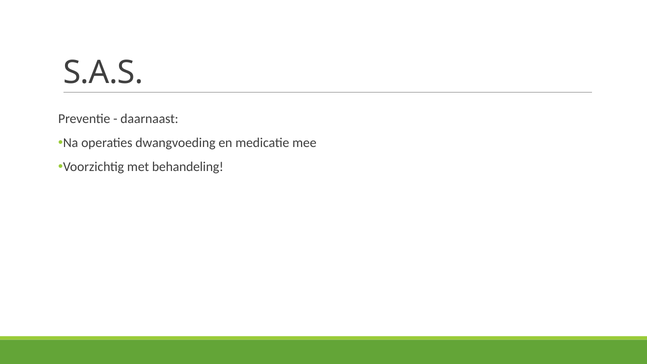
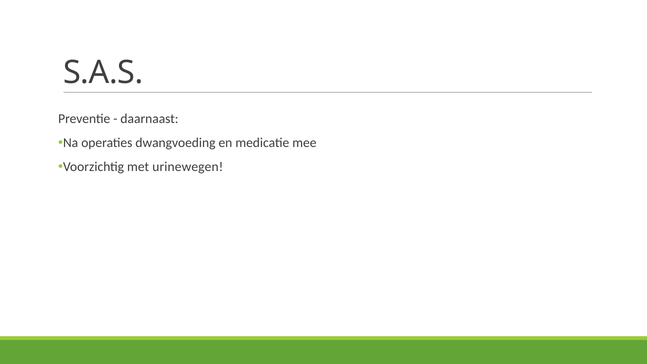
behandeling: behandeling -> urinewegen (188, 167)
